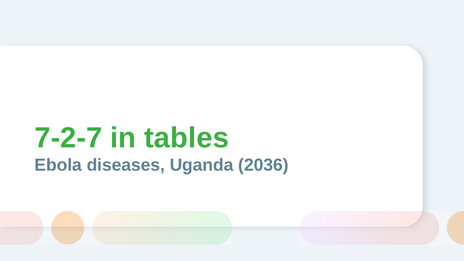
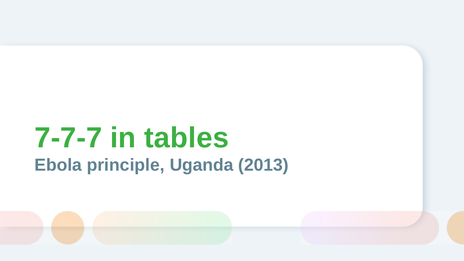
7-2-7: 7-2-7 -> 7-7-7 (68, 138)
diseases: diseases -> principle (126, 165)
2036: 2036 -> 2013 (263, 165)
